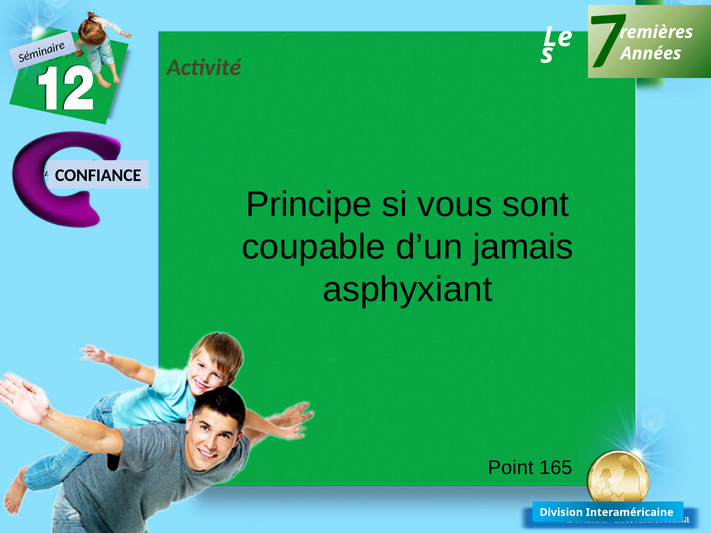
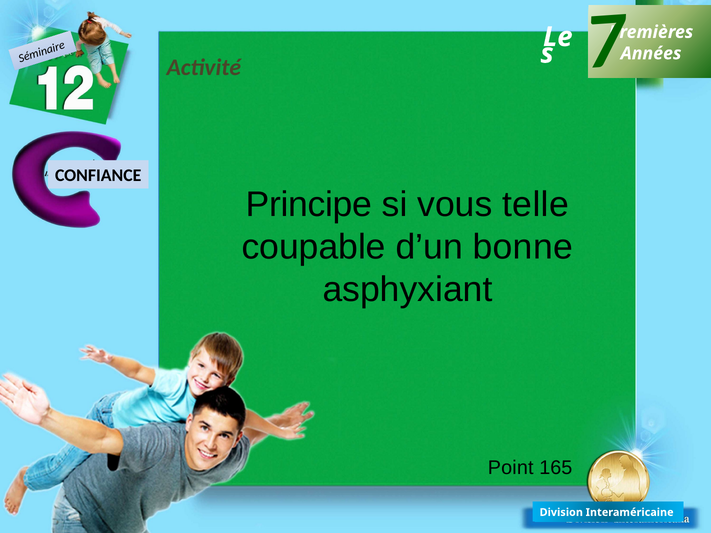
sont: sont -> telle (536, 204)
jamais: jamais -> bonne (523, 247)
